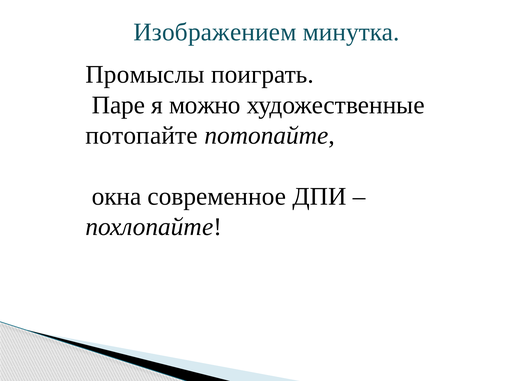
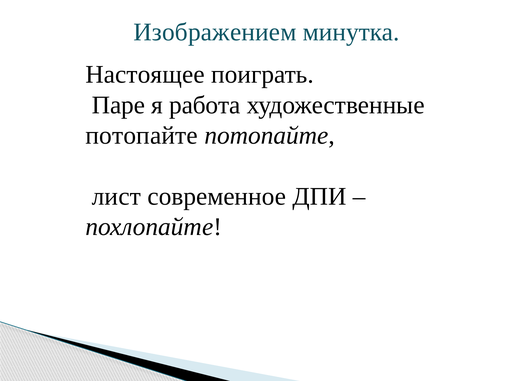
Промыслы: Промыслы -> Настоящее (145, 75)
можно: можно -> работа (205, 105)
окна: окна -> лист (116, 196)
